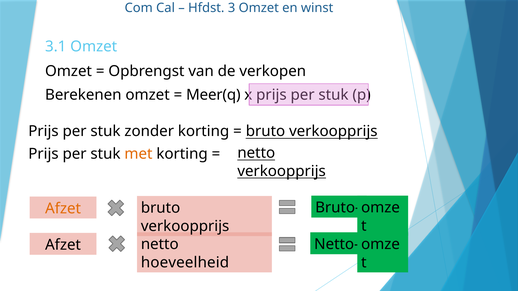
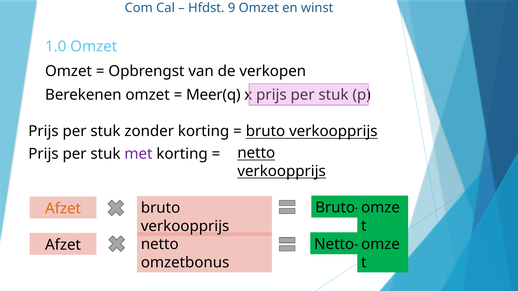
3: 3 -> 9 (232, 8)
3.1: 3.1 -> 1.0 (56, 47)
met colour: orange -> purple (138, 154)
hoeveelheid: hoeveelheid -> omzetbonus (185, 263)
